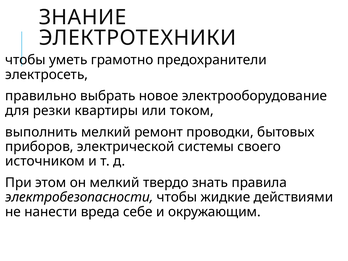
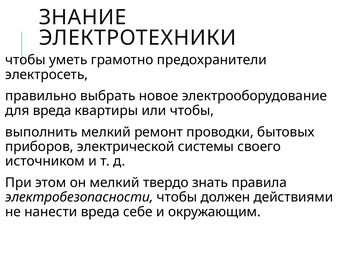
для резки: резки -> вреда (52, 111)
или током: током -> чтобы (192, 111)
жидкие: жидкие -> должен (225, 197)
